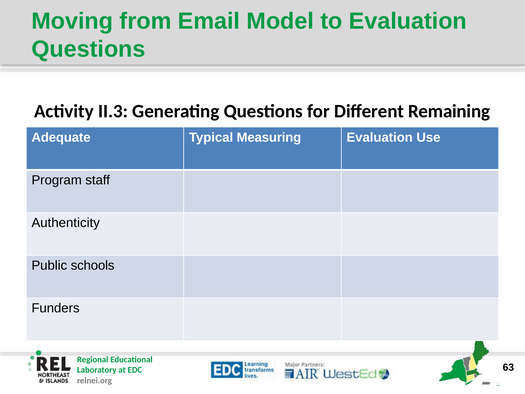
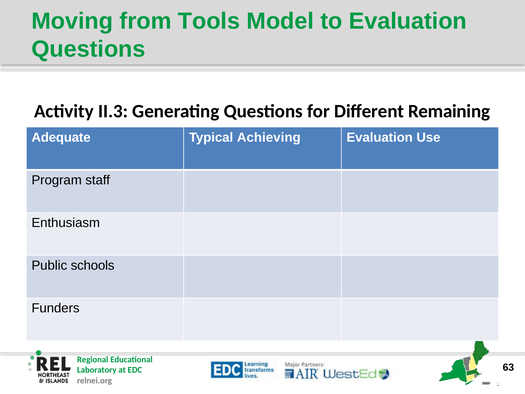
Email: Email -> Tools (209, 21)
Measuring: Measuring -> Achieving (269, 137)
Authenticity: Authenticity -> Enthusiasm (66, 223)
